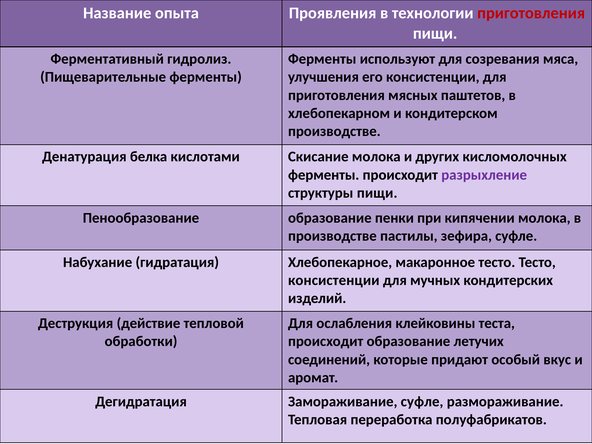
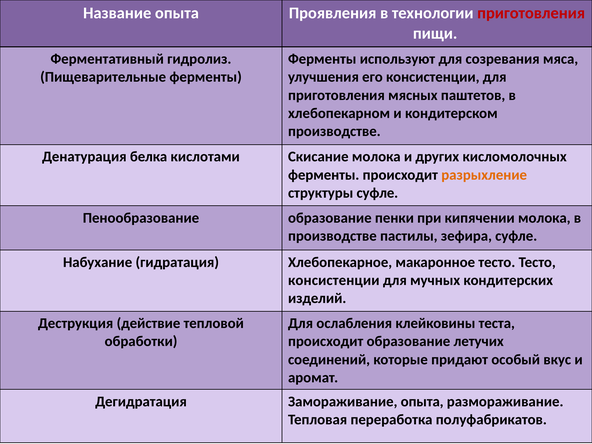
разрыхление colour: purple -> orange (484, 175)
структуры пищи: пищи -> суфле (377, 193)
Замораживание суфле: суфле -> опыта (422, 402)
